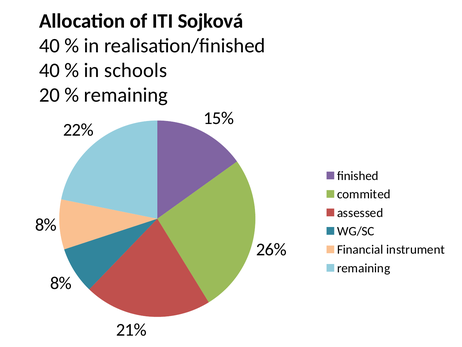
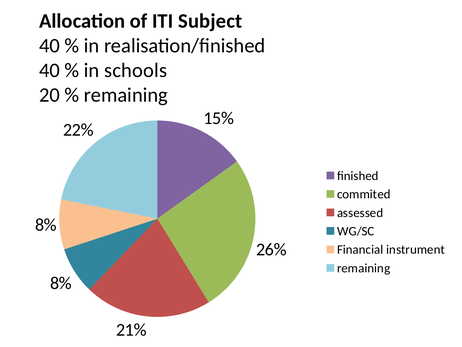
Sojková: Sojková -> Subject (210, 21)
